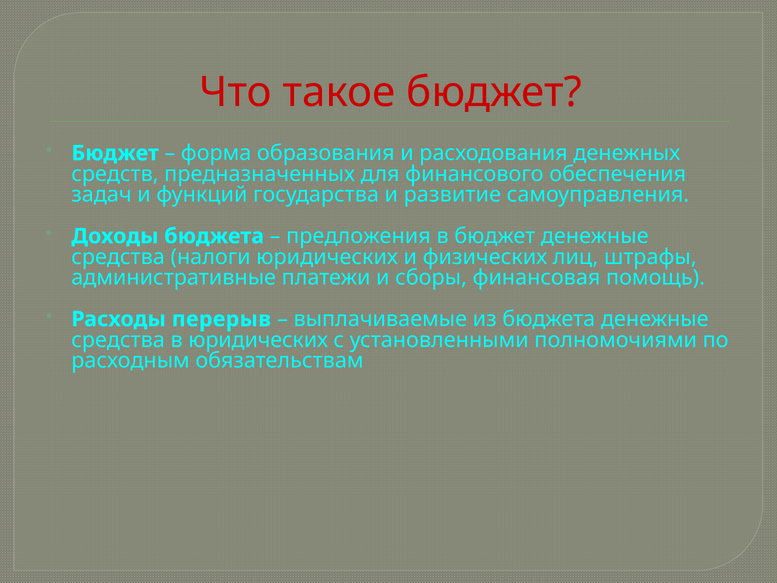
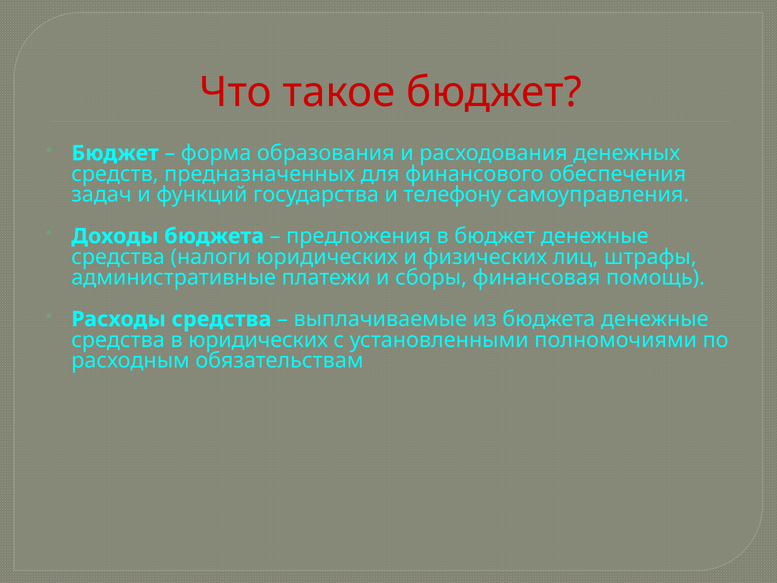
развитие: развитие -> телефону (453, 195)
Расходы перерыв: перерыв -> средства (221, 319)
